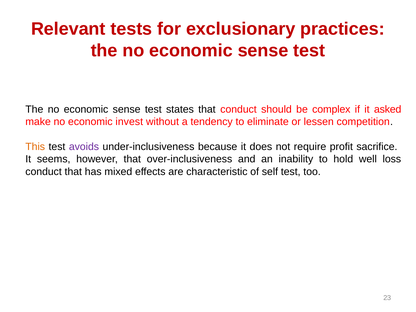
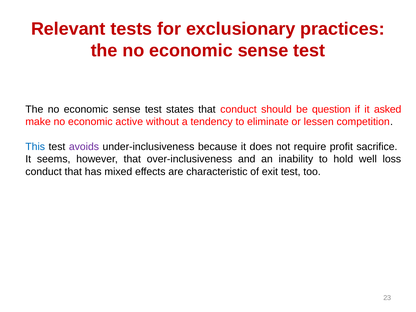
complex: complex -> question (331, 109)
invest: invest -> active (129, 122)
This colour: orange -> blue (35, 147)
self: self -> exit (270, 172)
